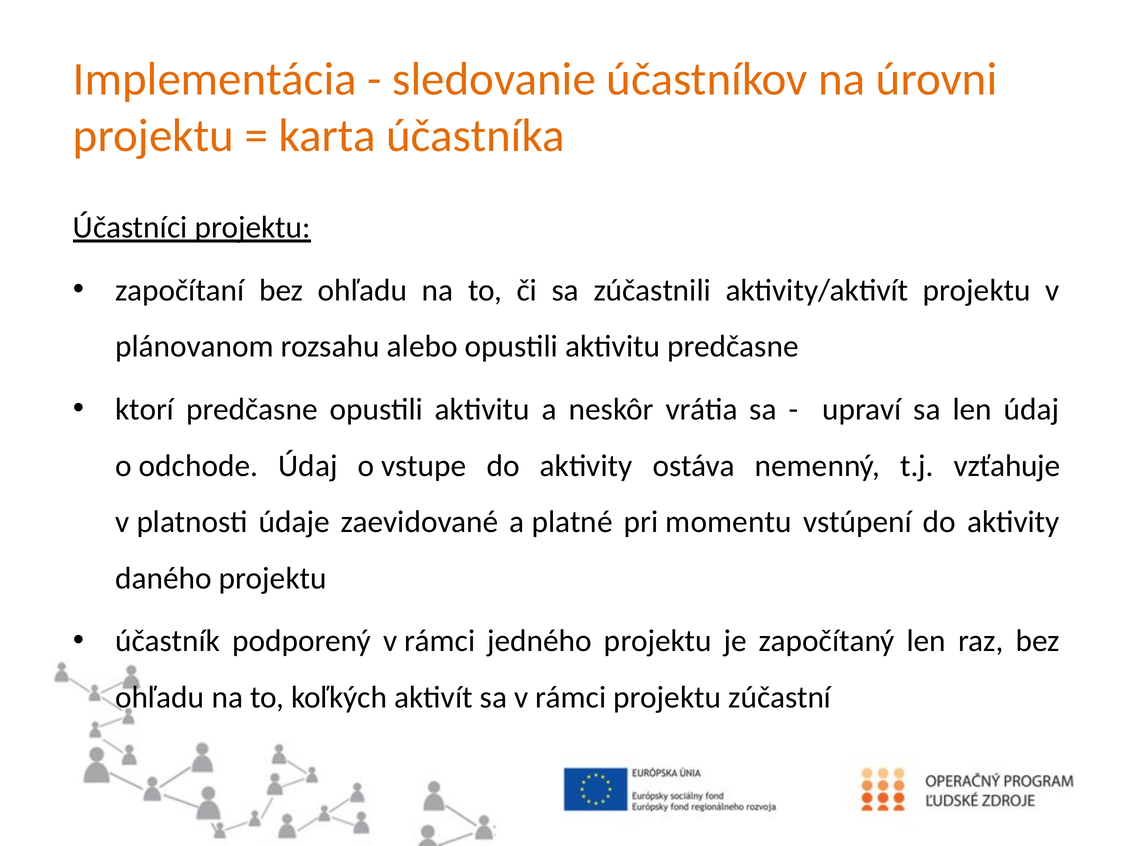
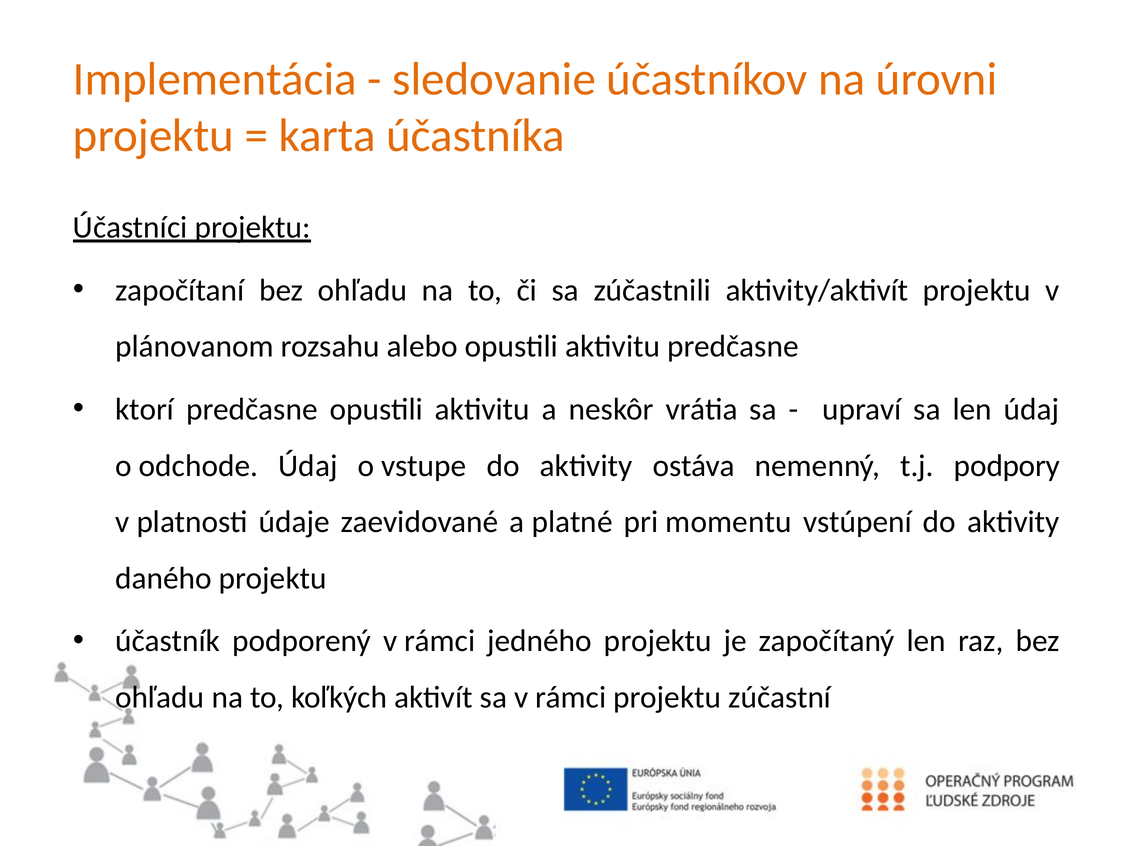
vzťahuje: vzťahuje -> podpory (1007, 466)
